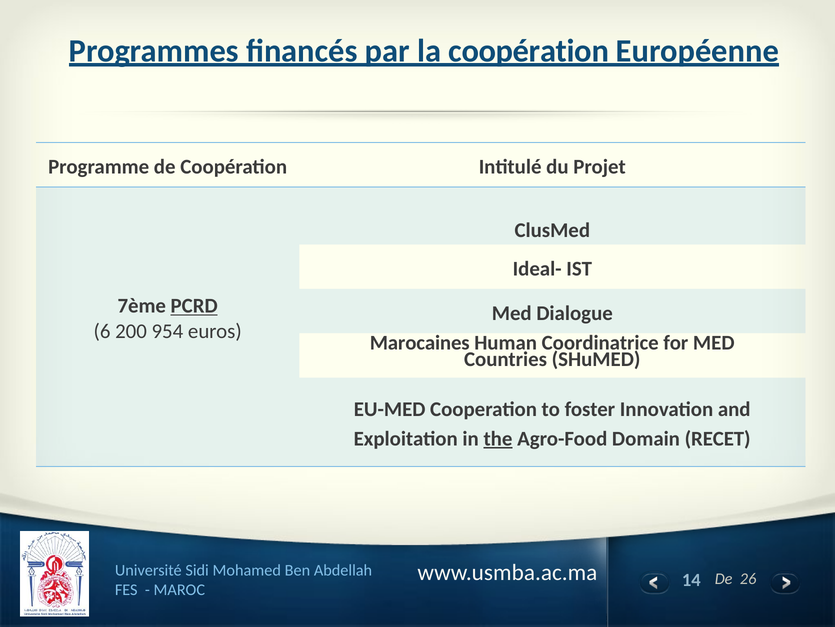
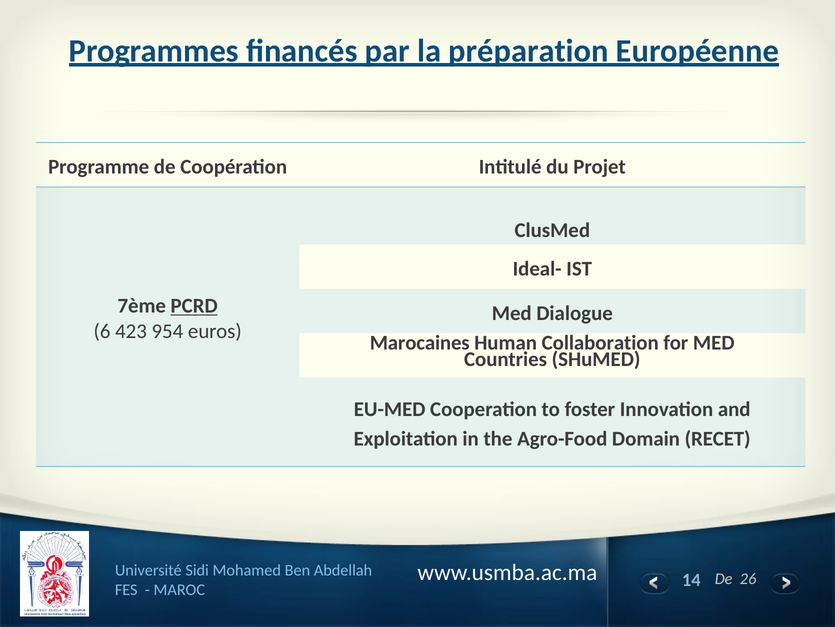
la coopération: coopération -> préparation (529, 51)
200: 200 -> 423 (131, 331)
Coordinatrice: Coordinatrice -> Collaboration (600, 343)
the underline: present -> none (498, 438)
